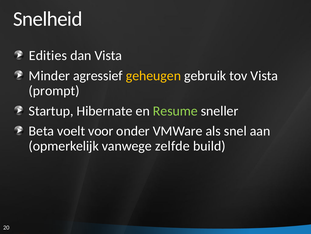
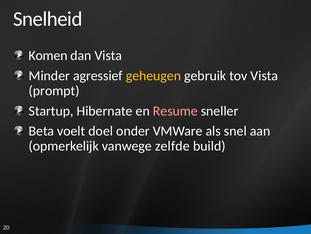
Edities: Edities -> Komen (48, 55)
Resume colour: light green -> pink (175, 111)
voor: voor -> doel (101, 131)
